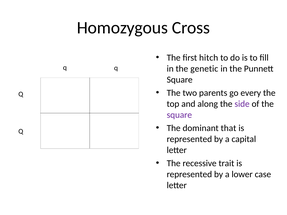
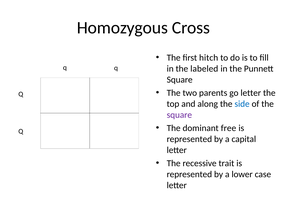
genetic: genetic -> labeled (204, 69)
go every: every -> letter (251, 93)
side colour: purple -> blue (242, 104)
that: that -> free (229, 128)
